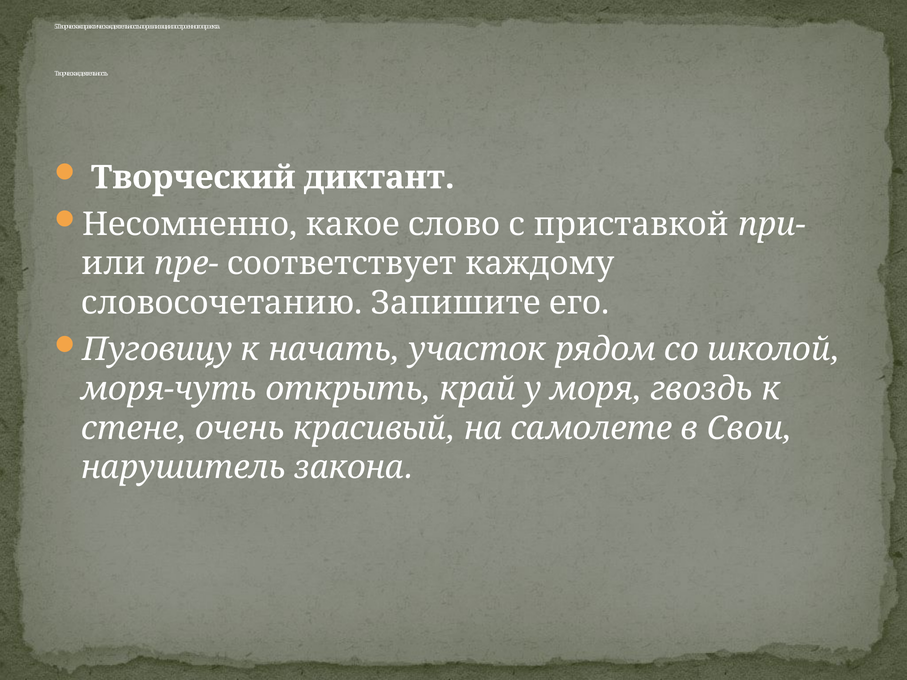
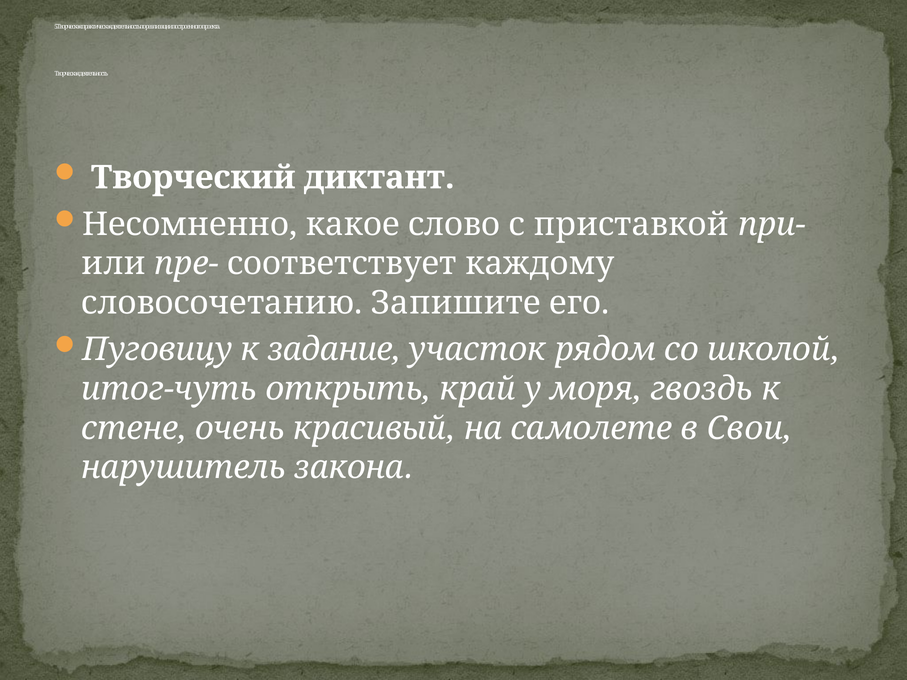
начать: начать -> задание (334, 350)
моря-чуть: моря-чуть -> итог-чуть (169, 389)
